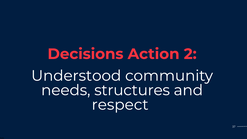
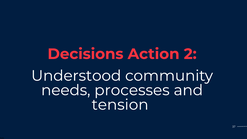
structures: structures -> processes (132, 90)
respect: respect -> tension (120, 105)
